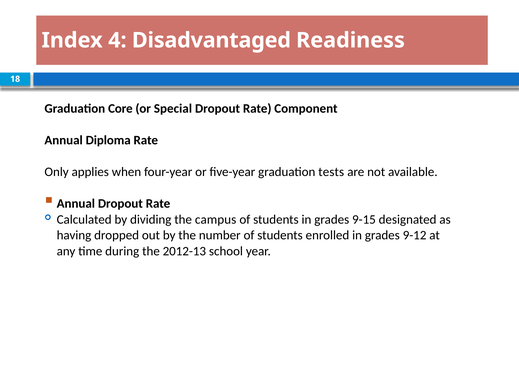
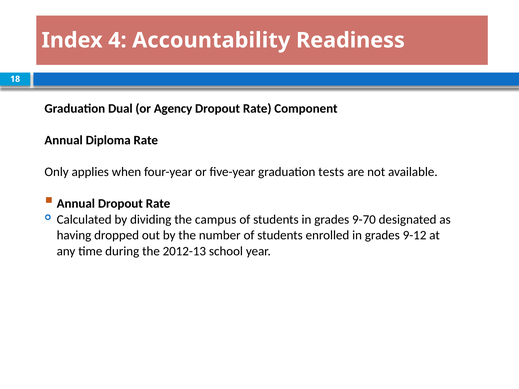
Disadvantaged: Disadvantaged -> Accountability (211, 40)
Core: Core -> Dual (120, 109)
Special: Special -> Agency (173, 109)
9-15: 9-15 -> 9-70 (364, 220)
